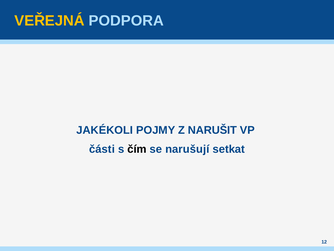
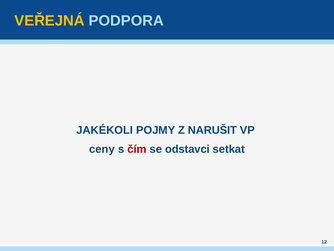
části: části -> ceny (102, 149)
čím colour: black -> red (137, 149)
narušují: narušují -> odstavci (187, 149)
